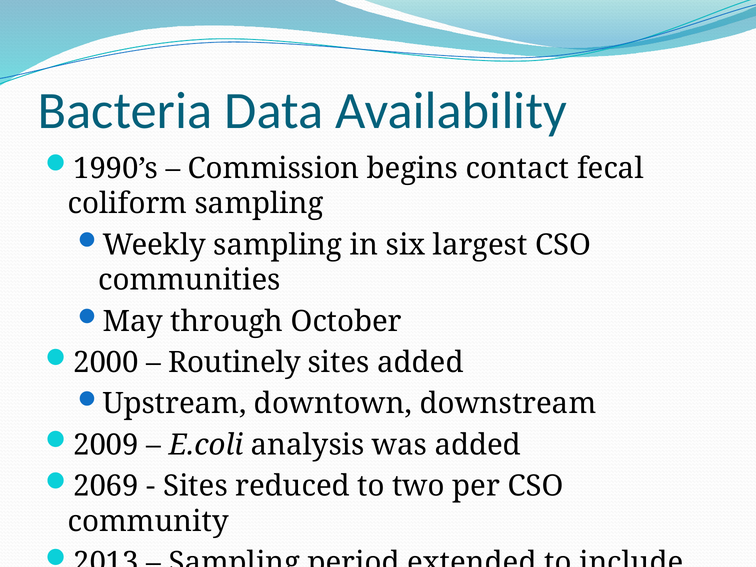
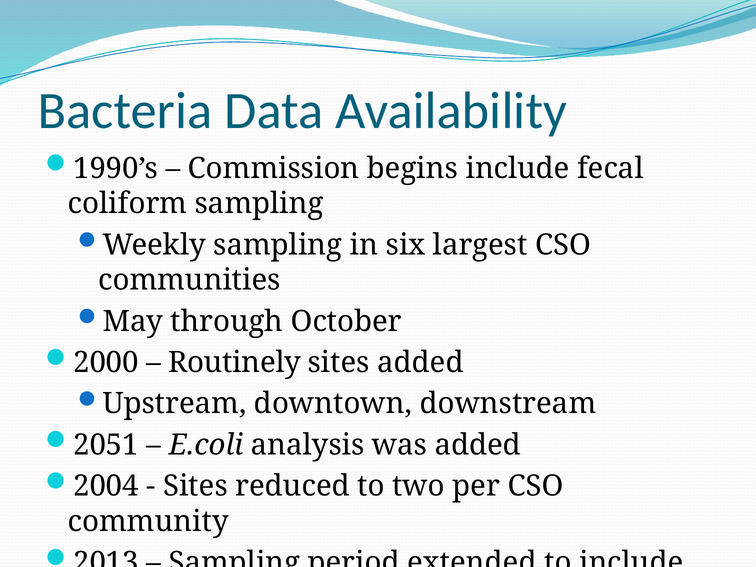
begins contact: contact -> include (518, 168)
2009: 2009 -> 2051 (106, 445)
2069: 2069 -> 2004 (106, 486)
